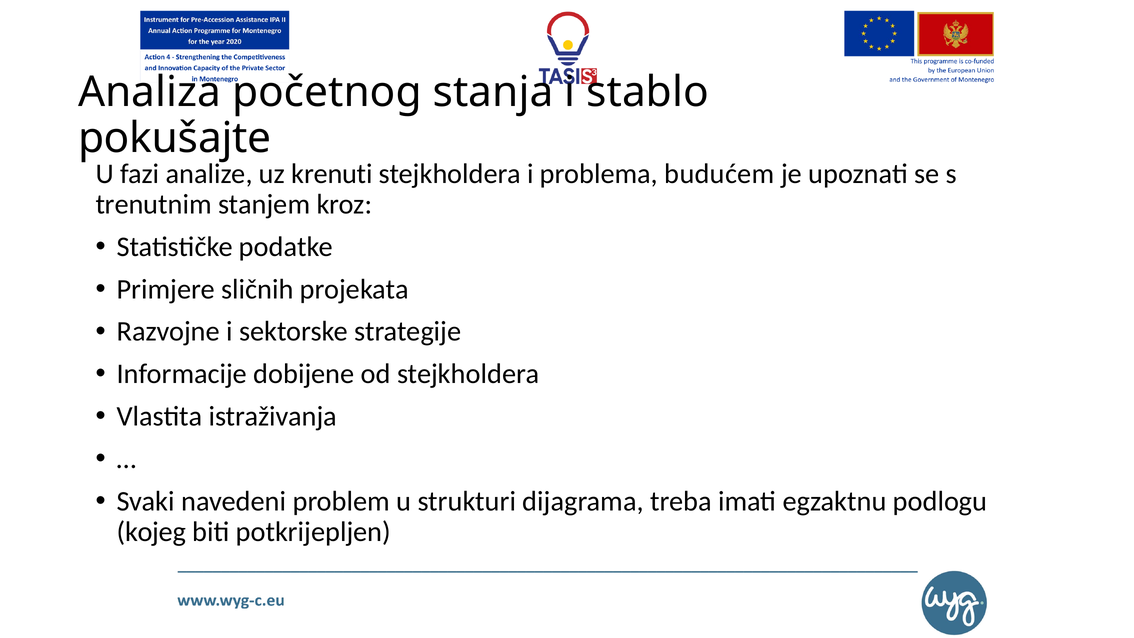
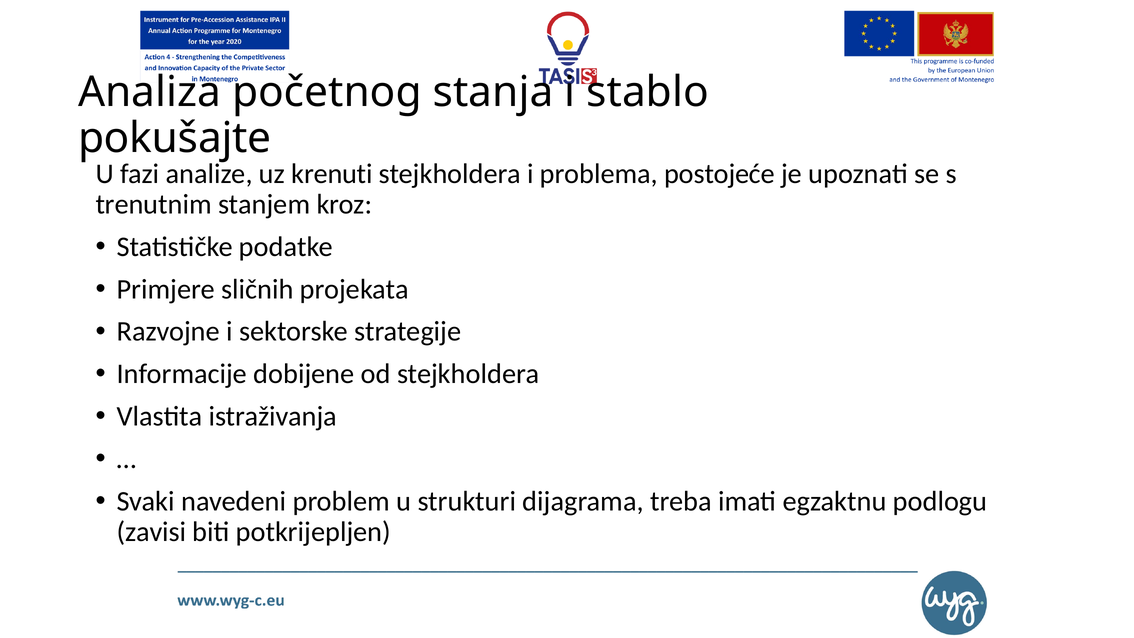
budućem: budućem -> postojeće (720, 174)
kojeg: kojeg -> zavisi (151, 532)
